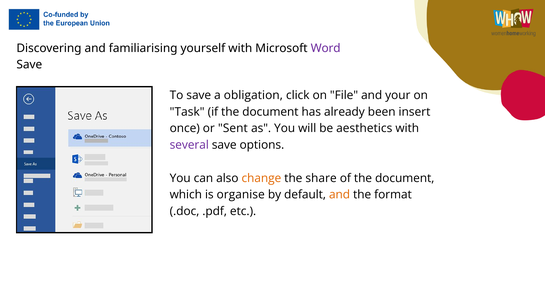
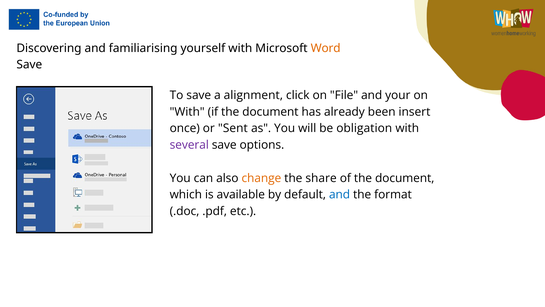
Word colour: purple -> orange (326, 48)
obligation: obligation -> alignment (253, 95)
Task: Task -> With (187, 112)
aesthetics: aesthetics -> obligation (364, 128)
organise: organise -> available (241, 194)
and colour: orange -> blue (340, 194)
